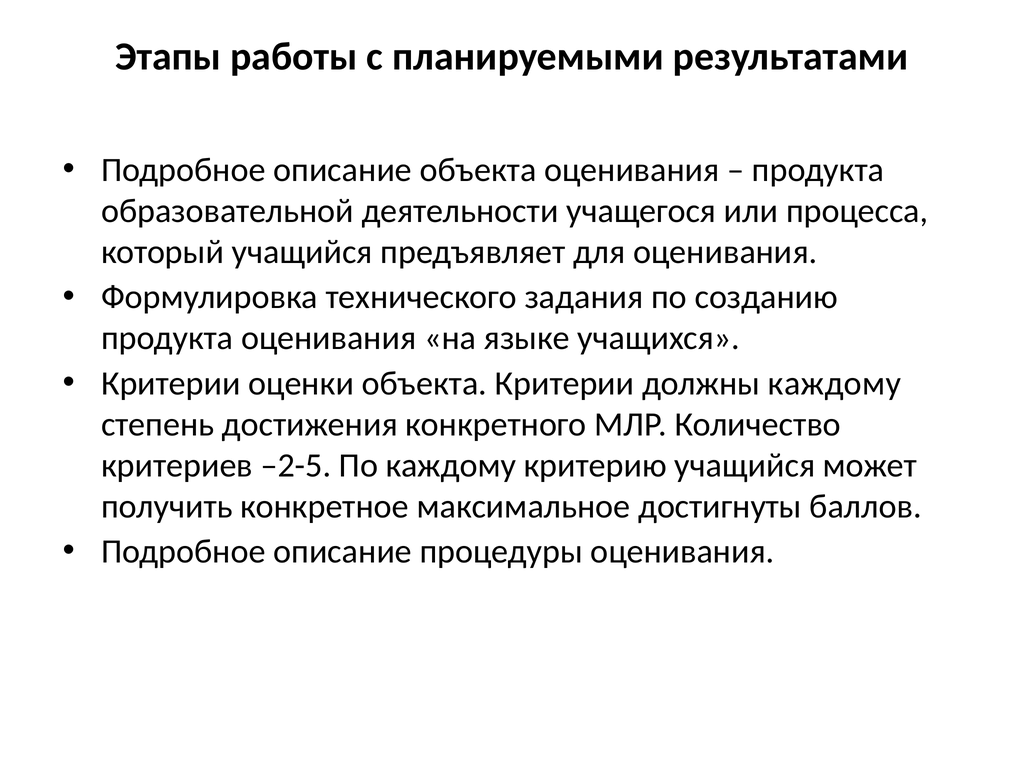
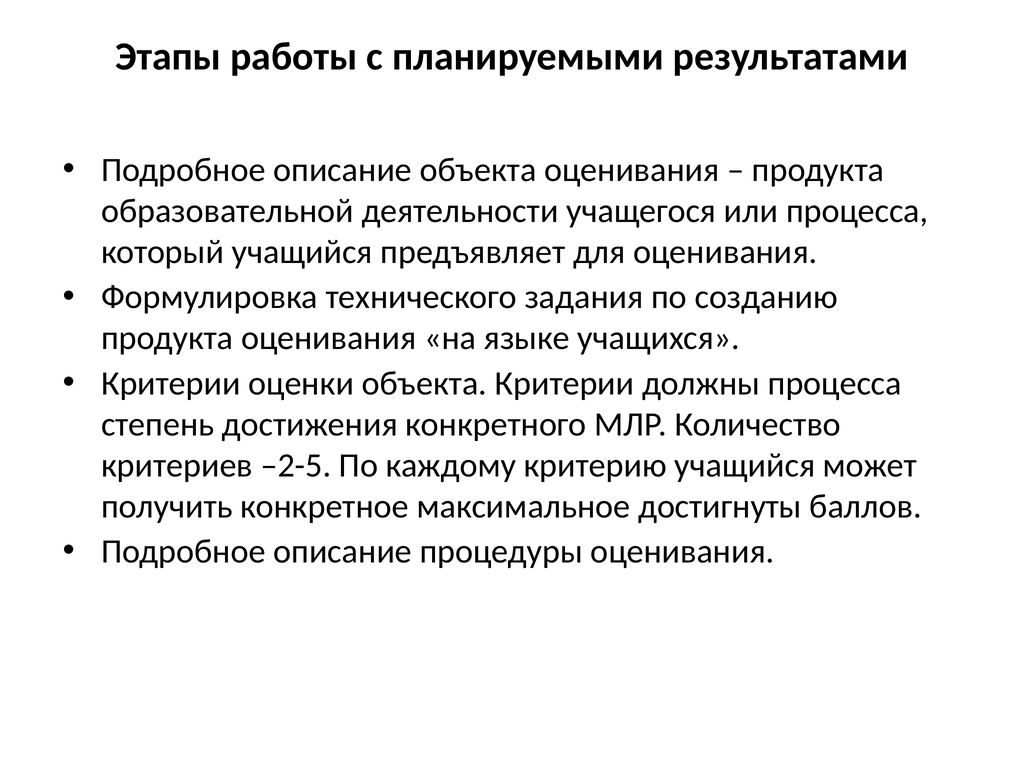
должны каждому: каждому -> процесса (835, 383)
